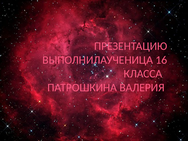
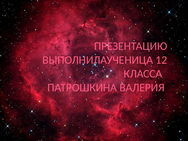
16: 16 -> 12 (161, 60)
